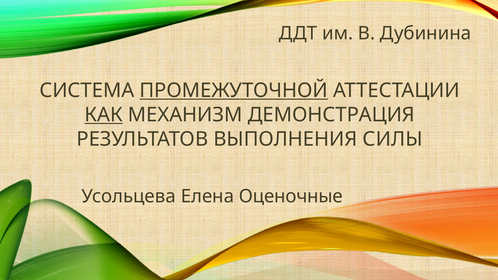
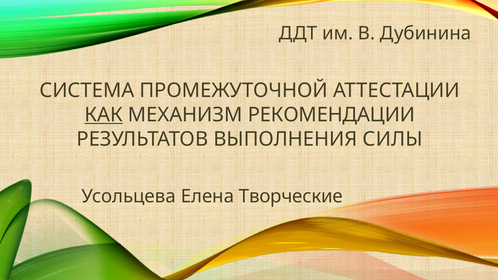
ПРОМЕЖУТОЧНОЙ underline: present -> none (234, 91)
ДЕМОНСТРАЦИЯ: ДЕМОНСТРАЦИЯ -> РЕКОМЕНДАЦИИ (331, 115)
Оценочные: Оценочные -> Творческие (291, 197)
